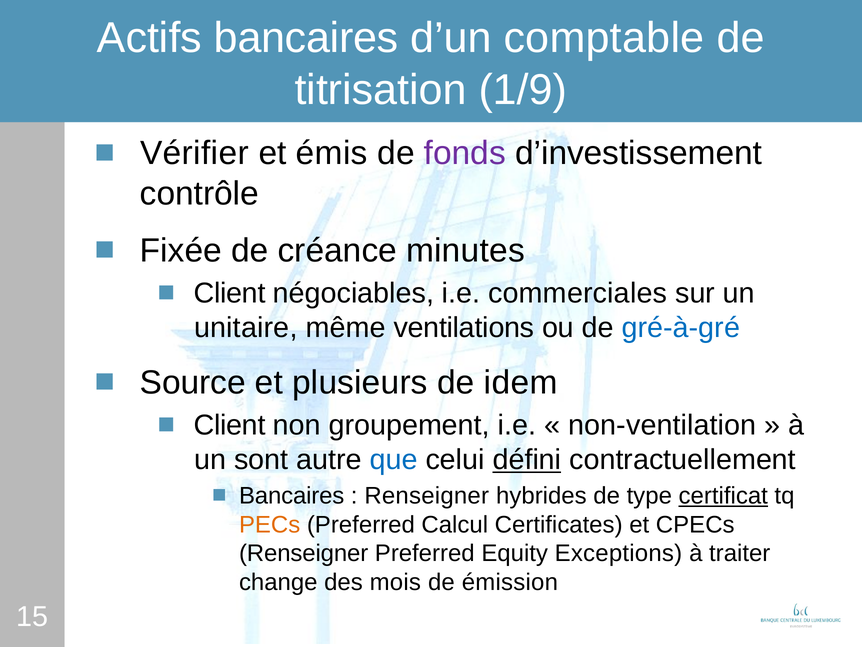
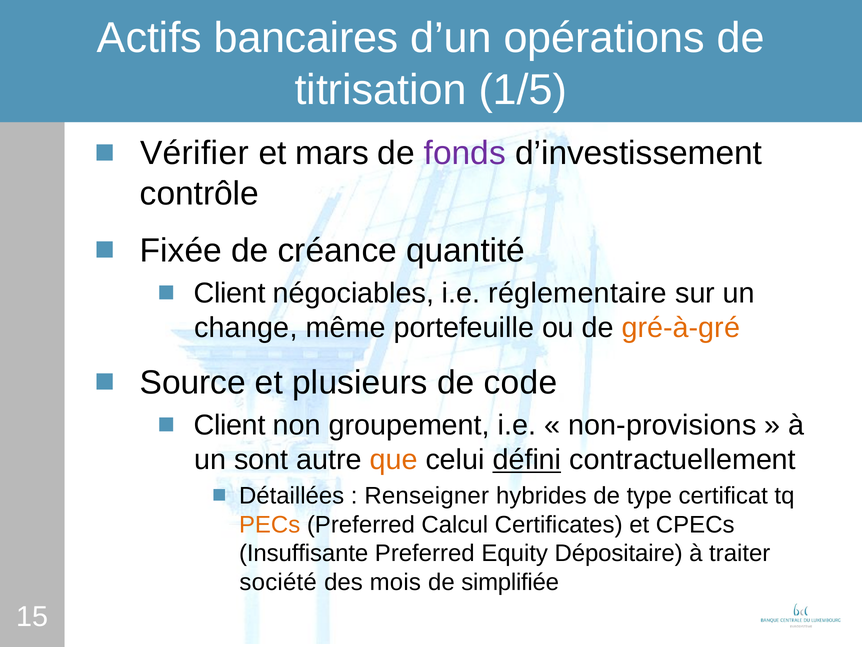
comptable: comptable -> opérations (604, 38)
1/9: 1/9 -> 1/5 (523, 90)
émis: émis -> mars (332, 153)
minutes: minutes -> quantité (466, 250)
commerciales: commerciales -> réglementaire (578, 293)
unitaire: unitaire -> change (246, 328)
ventilations: ventilations -> portefeuille (464, 328)
gré-à-gré colour: blue -> orange (681, 328)
idem: idem -> code (521, 382)
non-ventilation: non-ventilation -> non-provisions (662, 425)
que colour: blue -> orange (394, 459)
Bancaires: Bancaires -> Détaillées (292, 495)
certificat underline: present -> none (723, 495)
Renseigner: Renseigner -> Insuffisante (304, 553)
Exceptions: Exceptions -> Dépositaire (619, 553)
change: change -> société (278, 582)
émission: émission -> simplifiée (510, 582)
